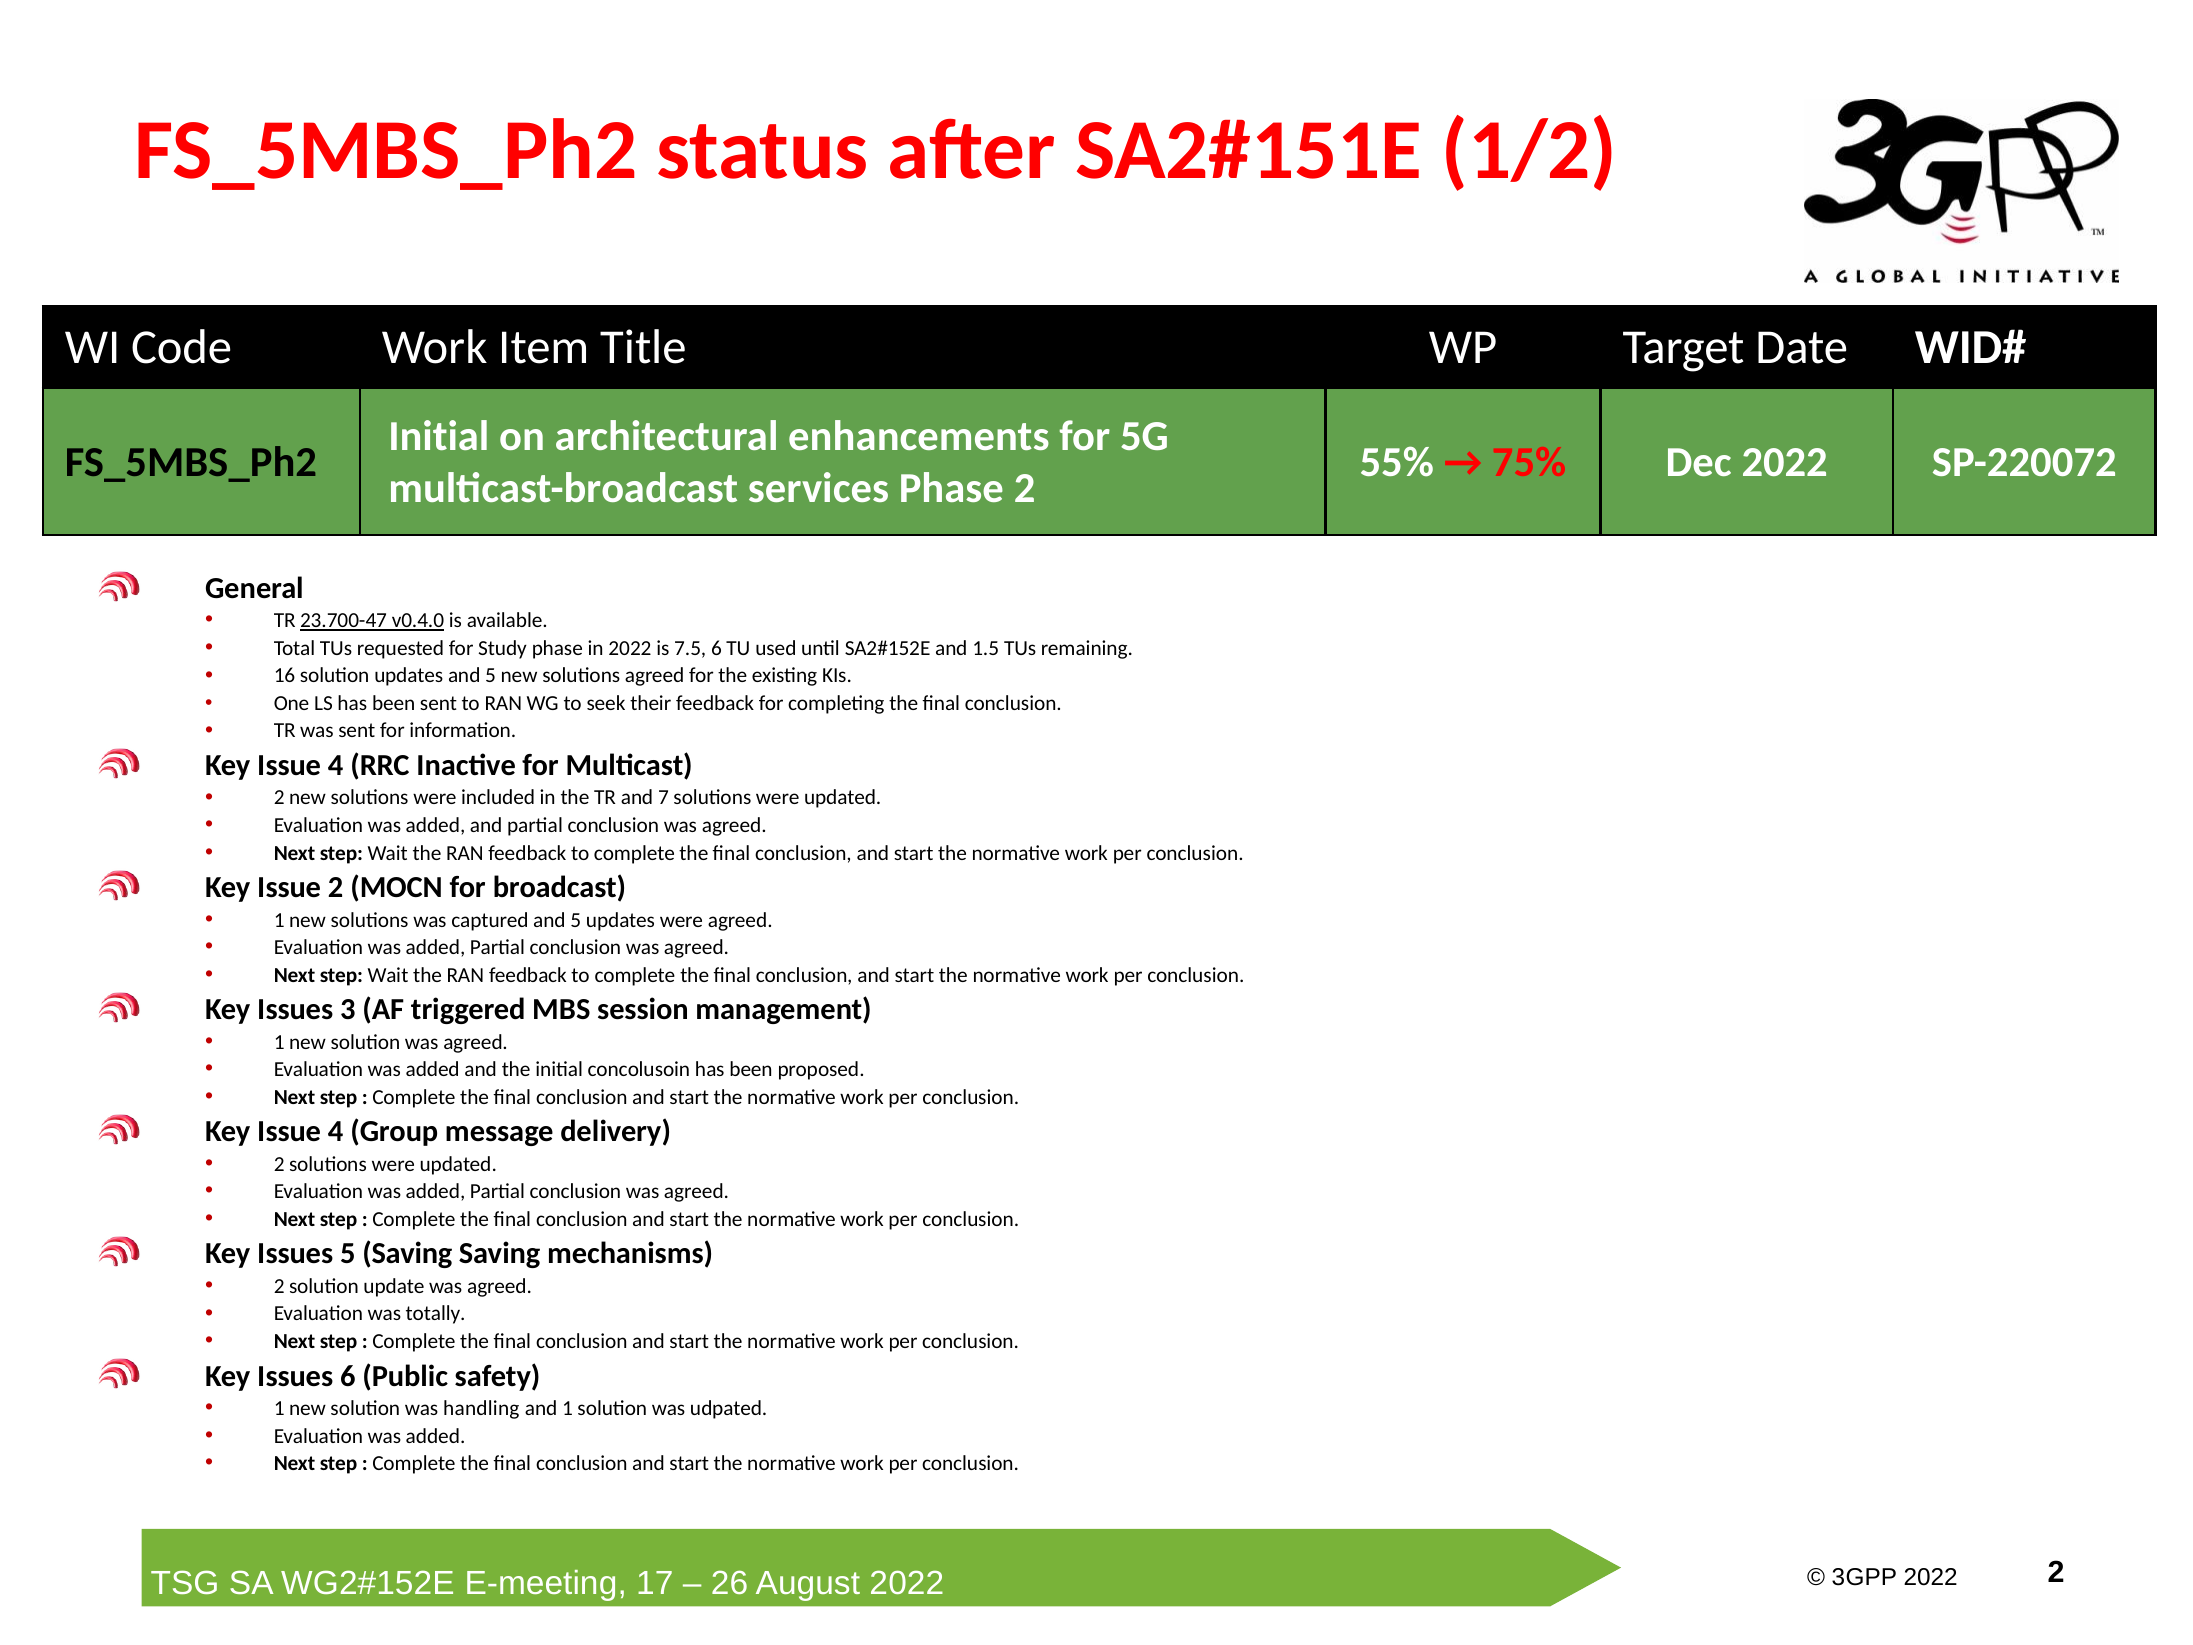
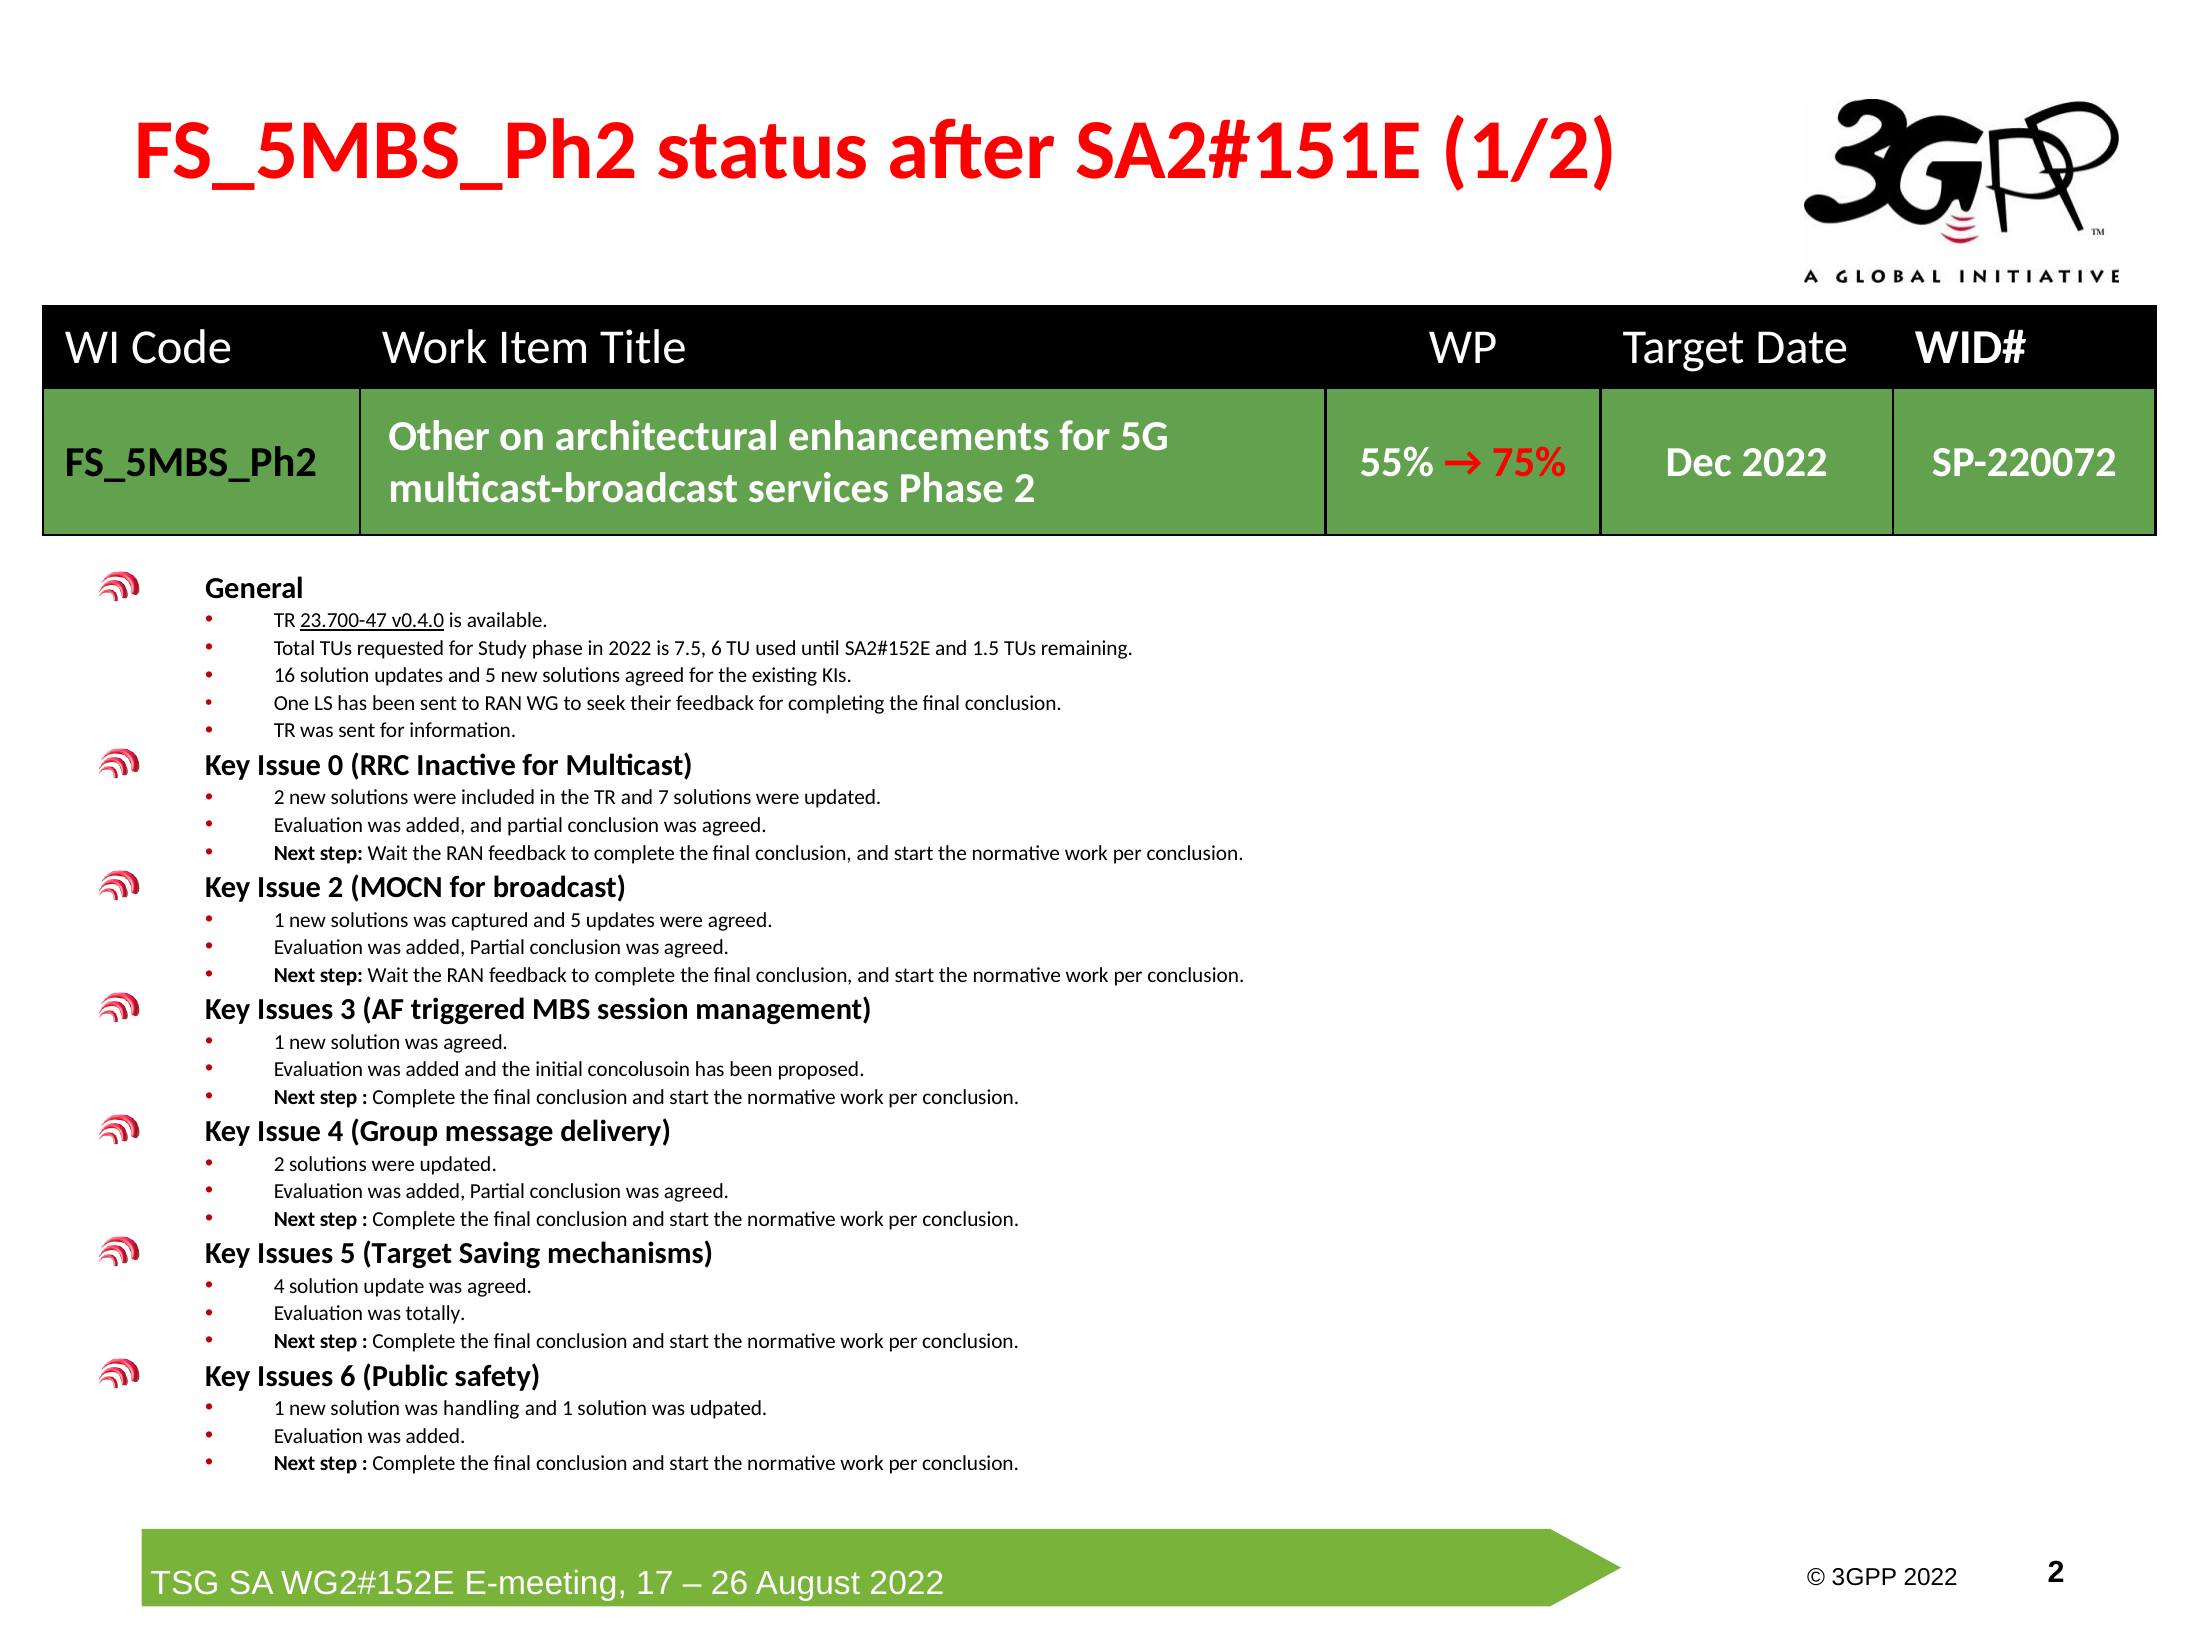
Initial: Initial -> Other (439, 436)
4: 4 -> 0 (336, 765)
5 Saving: Saving -> Target (407, 1254)
2: 2 -> 4 (279, 1286)
